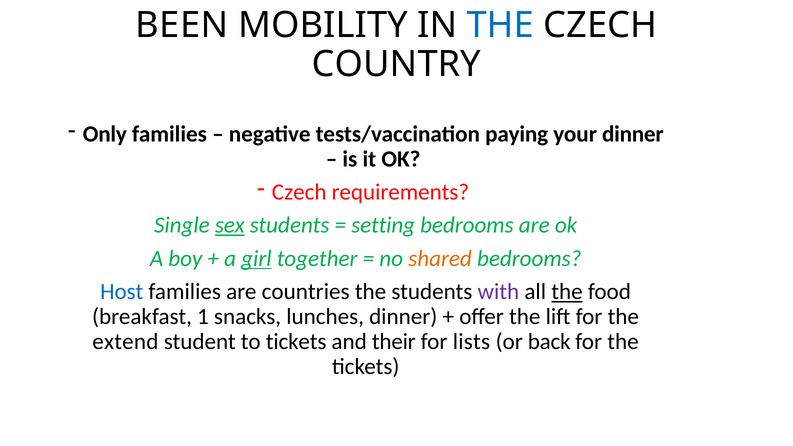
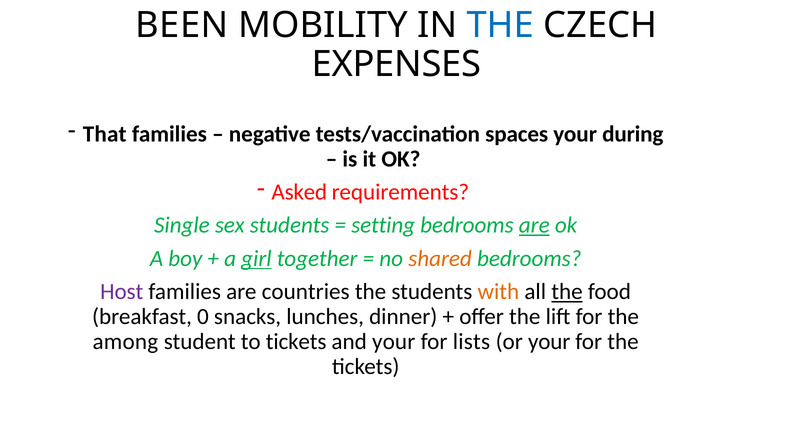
COUNTRY: COUNTRY -> EXPENSES (397, 64)
Only: Only -> That (105, 134)
paying: paying -> spaces (517, 134)
your dinner: dinner -> during (633, 134)
Czech: Czech -> Asked (299, 192)
sex underline: present -> none (230, 225)
are underline: none -> present (534, 225)
Host colour: blue -> purple (122, 292)
with colour: purple -> orange (498, 292)
1: 1 -> 0 (203, 317)
extend: extend -> among (125, 342)
and their: their -> your (394, 342)
or back: back -> your (549, 342)
